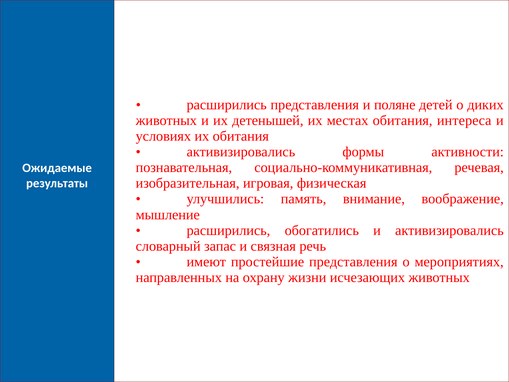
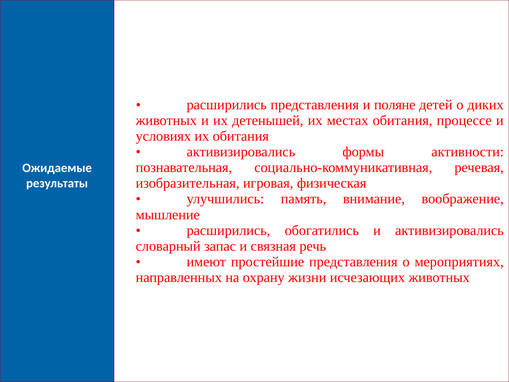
интереса: интереса -> процессе (464, 120)
